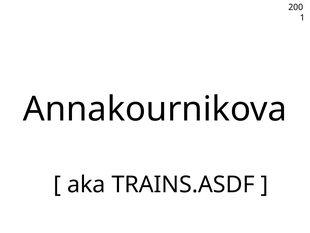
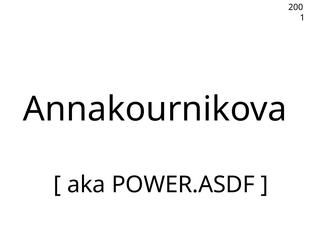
TRAINS.ASDF: TRAINS.ASDF -> POWER.ASDF (183, 184)
